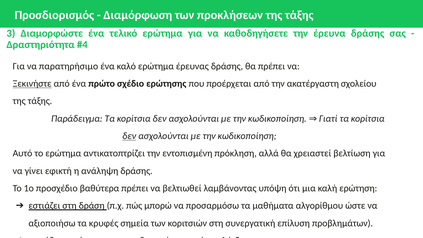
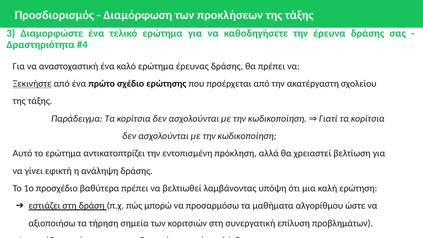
παρατηρήσιμο: παρατηρήσιμο -> αναστοχαστική (69, 66)
δεν underline: present -> none (129, 136)
κρυφές: κρυφές -> τήρηση (104, 223)
